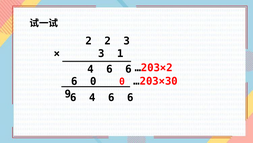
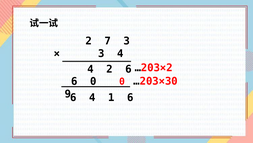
2 2: 2 -> 7 (108, 41)
3 1: 1 -> 4 (120, 53)
6: 6 -> 2 (110, 69)
6 4 6: 6 -> 1 (111, 97)
